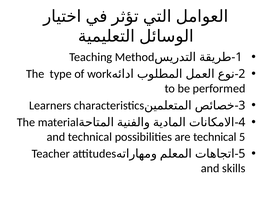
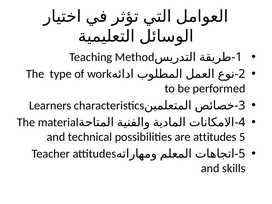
are technical: technical -> attitudes (215, 137)
